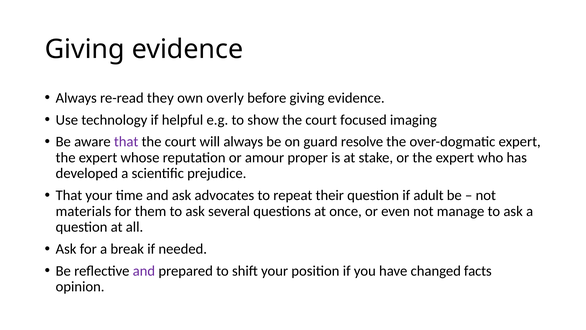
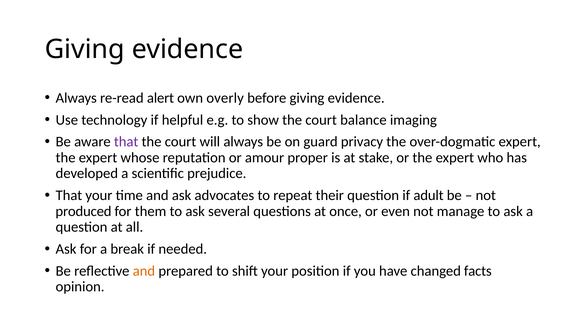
they: they -> alert (161, 98)
focused: focused -> balance (363, 120)
resolve: resolve -> privacy (362, 142)
materials: materials -> produced (83, 211)
and colour: purple -> orange (144, 271)
